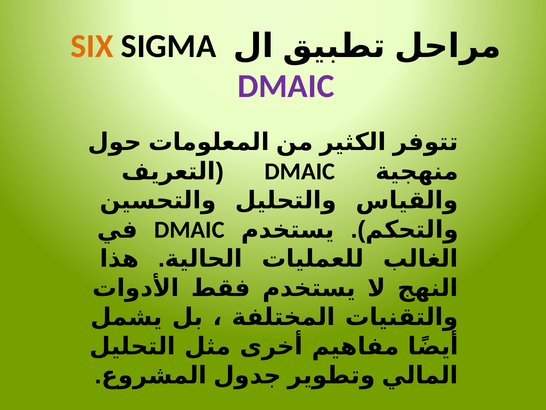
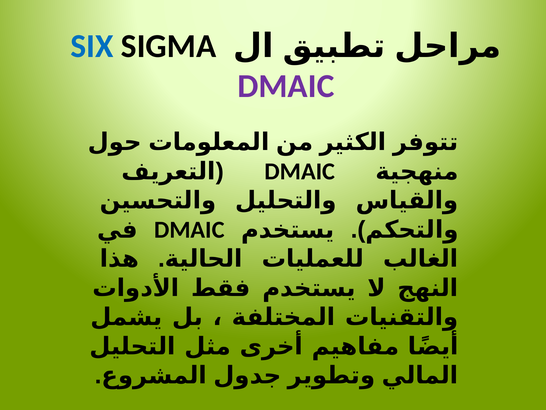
SIX colour: orange -> blue (92, 46)
